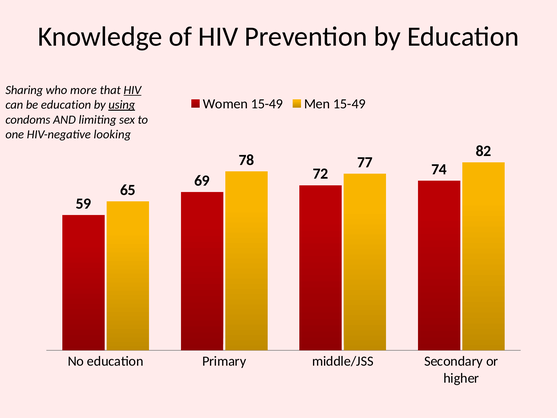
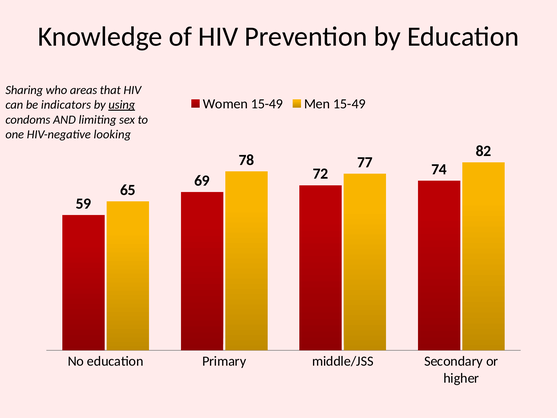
more: more -> areas (84, 90)
HIV underline: present -> none (132, 90)
be education: education -> indicators (66, 105)
